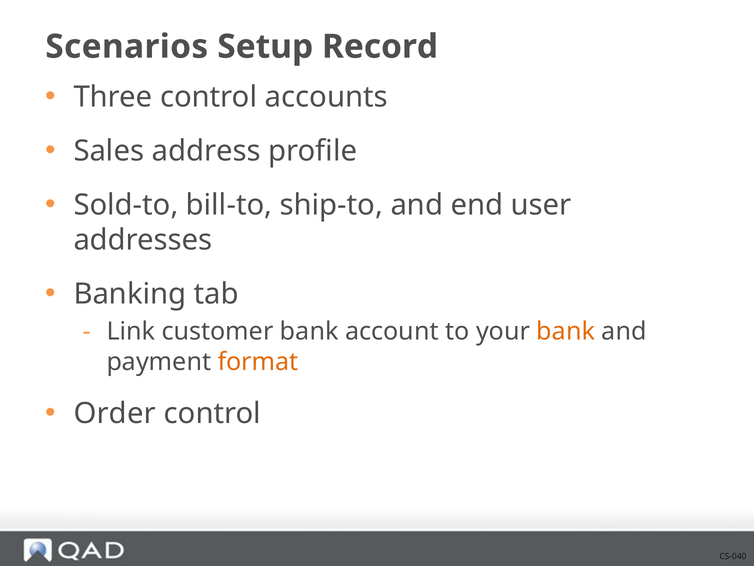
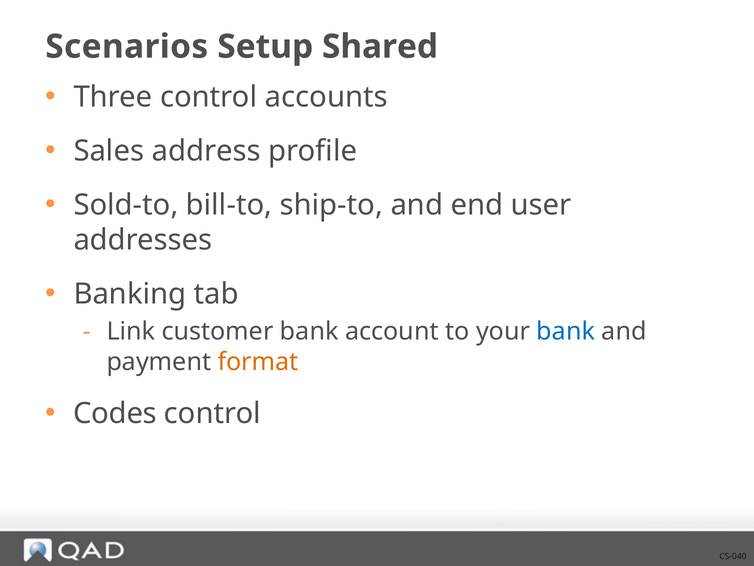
Record: Record -> Shared (380, 47)
bank colour: orange -> blue (566, 331)
Order: Order -> Codes (115, 413)
